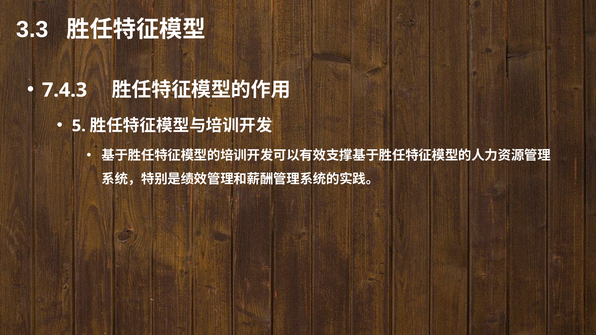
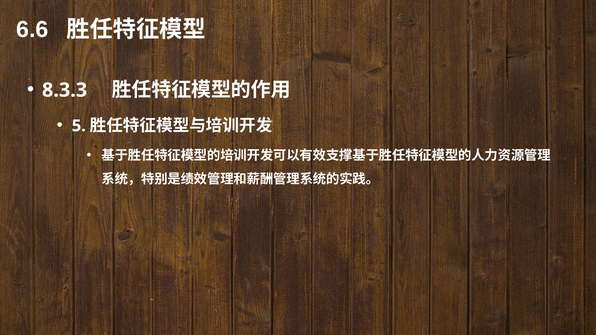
3.3: 3.3 -> 6.6 (32, 29)
7.4.3: 7.4.3 -> 8.3.3 (65, 90)
